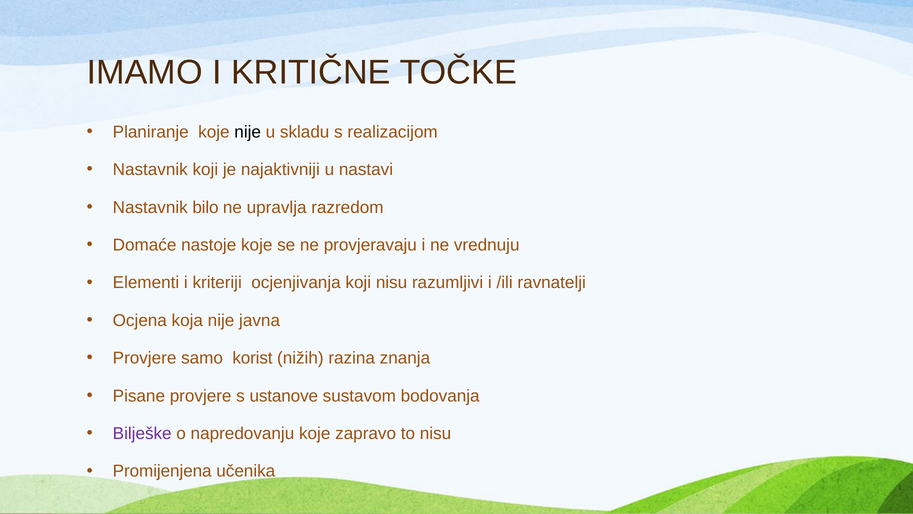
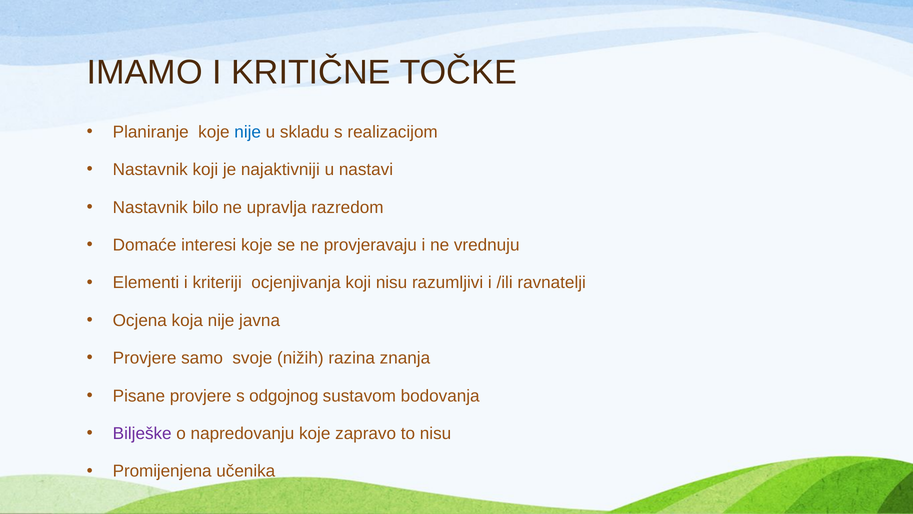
nije colour: black -> blue (248, 132)
nastoje: nastoje -> interesi (209, 245)
korist: korist -> svoje (252, 358)
ustanove: ustanove -> odgojnog (284, 396)
